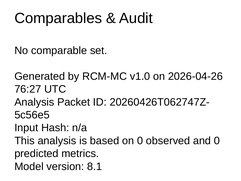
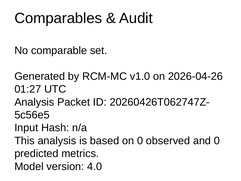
76:27: 76:27 -> 01:27 (28, 89)
8.1: 8.1 -> 4.0 (95, 166)
